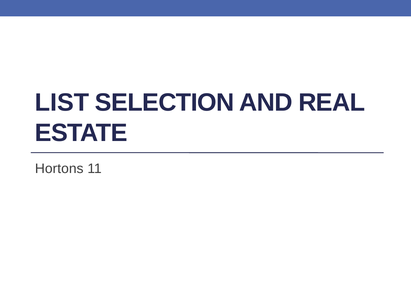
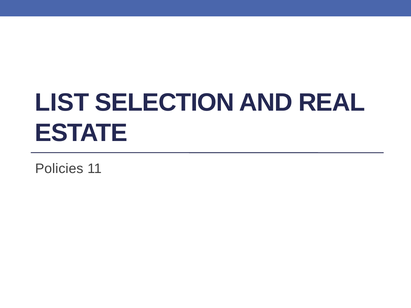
Hortons: Hortons -> Policies (59, 169)
